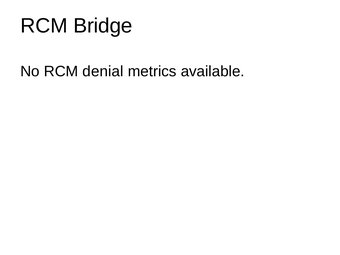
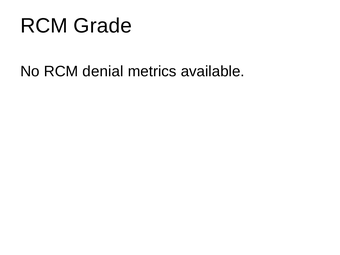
Bridge: Bridge -> Grade (103, 26)
